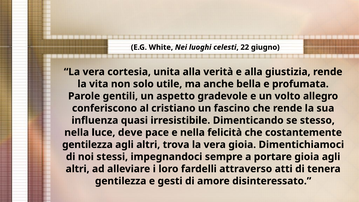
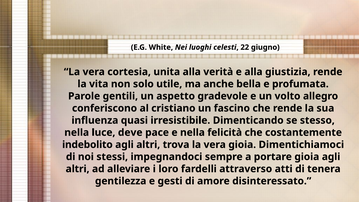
gentilezza: gentilezza -> indebolito (87, 145)
